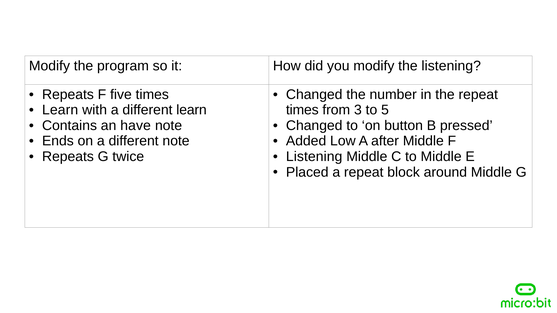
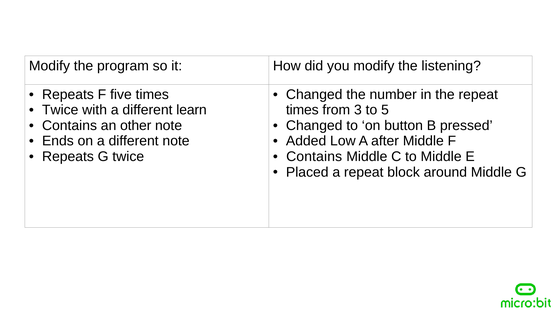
Learn: Learn -> Twice (60, 110)
have: have -> other (136, 126)
Listening: Listening -> Contains (314, 157)
